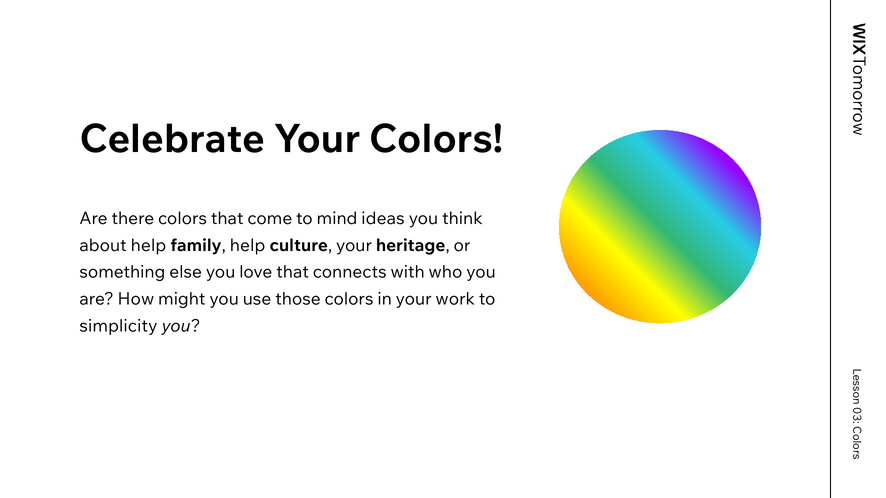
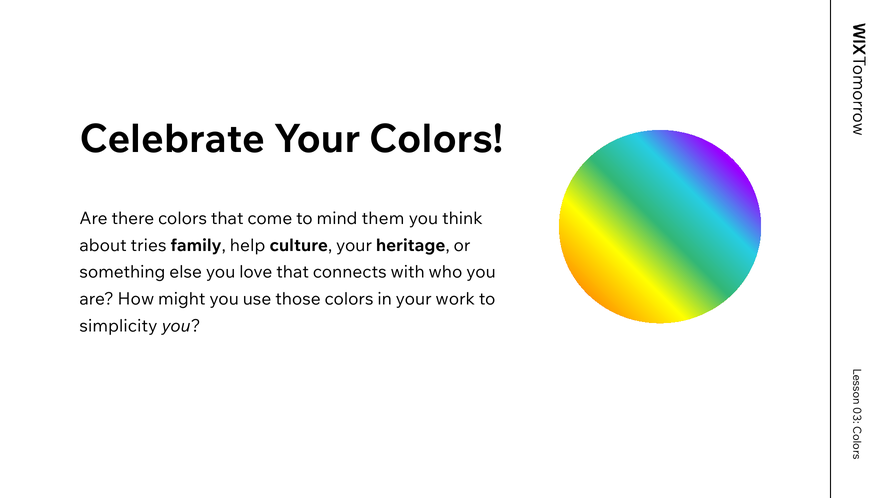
ideas: ideas -> them (383, 219)
about help: help -> tries (149, 246)
